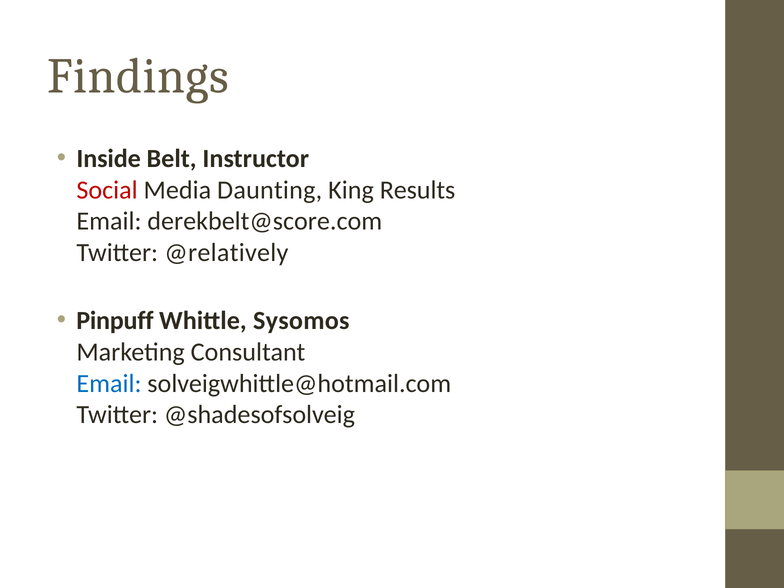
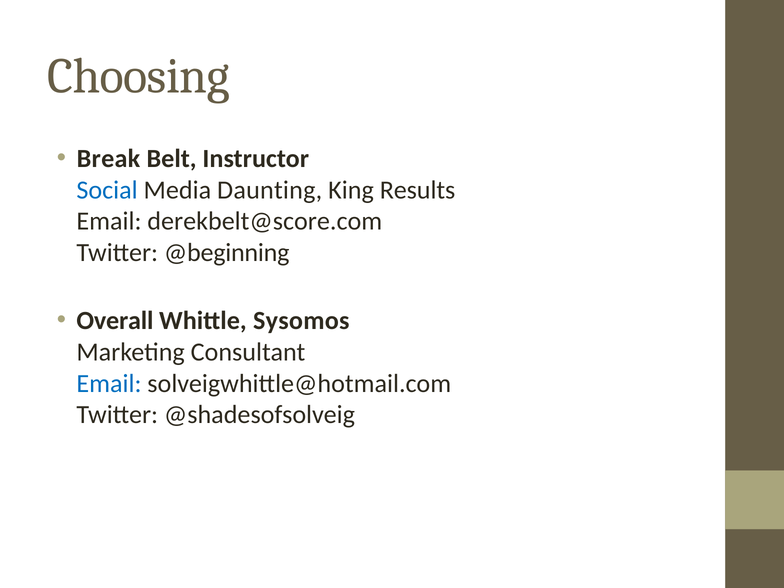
Findings: Findings -> Choosing (138, 76)
Inside: Inside -> Break (108, 159)
Social colour: red -> blue (107, 190)
@relatively: @relatively -> @beginning (227, 253)
Pinpuff: Pinpuff -> Overall (115, 321)
